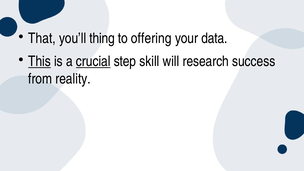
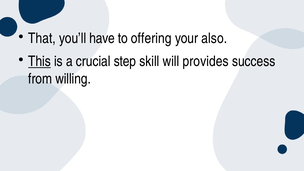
thing: thing -> have (102, 38)
data: data -> also (214, 38)
crucial underline: present -> none (93, 61)
research: research -> provides (206, 61)
reality: reality -> willing (73, 79)
